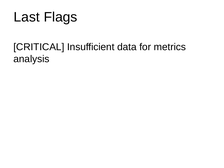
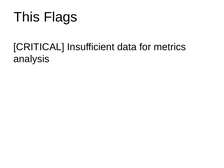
Last: Last -> This (27, 17)
